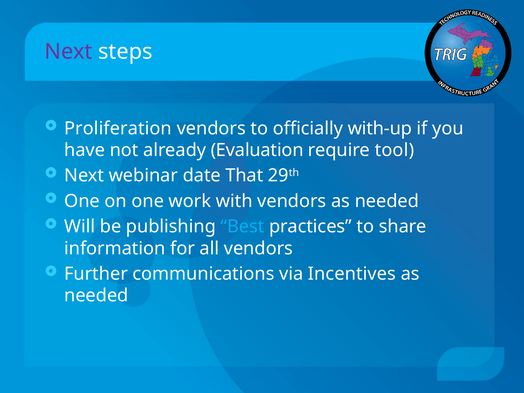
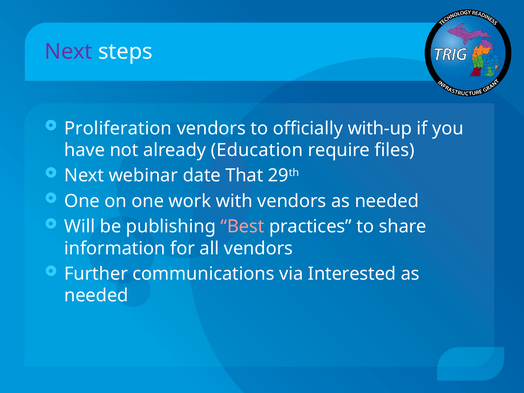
Evaluation: Evaluation -> Education (257, 150)
tool: tool -> files (395, 150)
Best colour: light blue -> pink (243, 227)
Incentives: Incentives -> Interested (352, 274)
